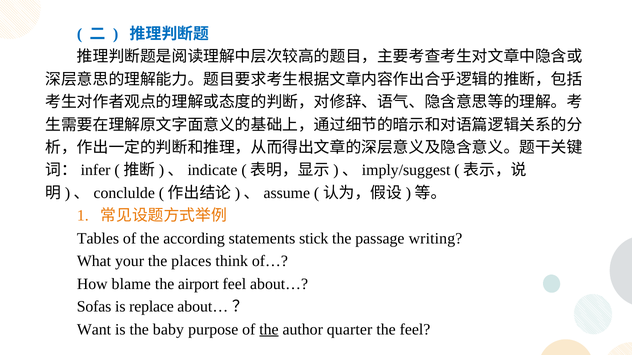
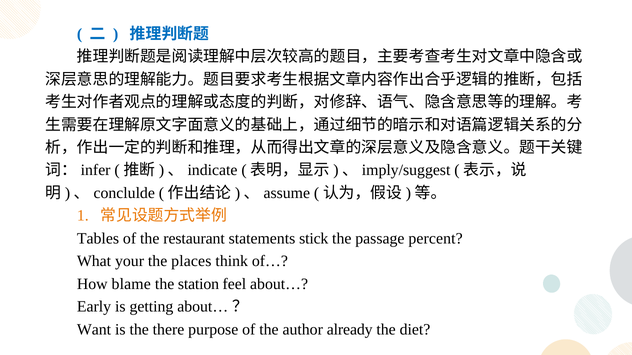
according: according -> restaurant (194, 239)
writing: writing -> percent (436, 239)
airport: airport -> station (199, 284)
Sofas: Sofas -> Early (94, 307)
replace: replace -> getting (151, 307)
baby: baby -> there (168, 330)
the underline: present -> none (269, 330)
quarter: quarter -> already (350, 330)
the feel: feel -> diet (415, 330)
